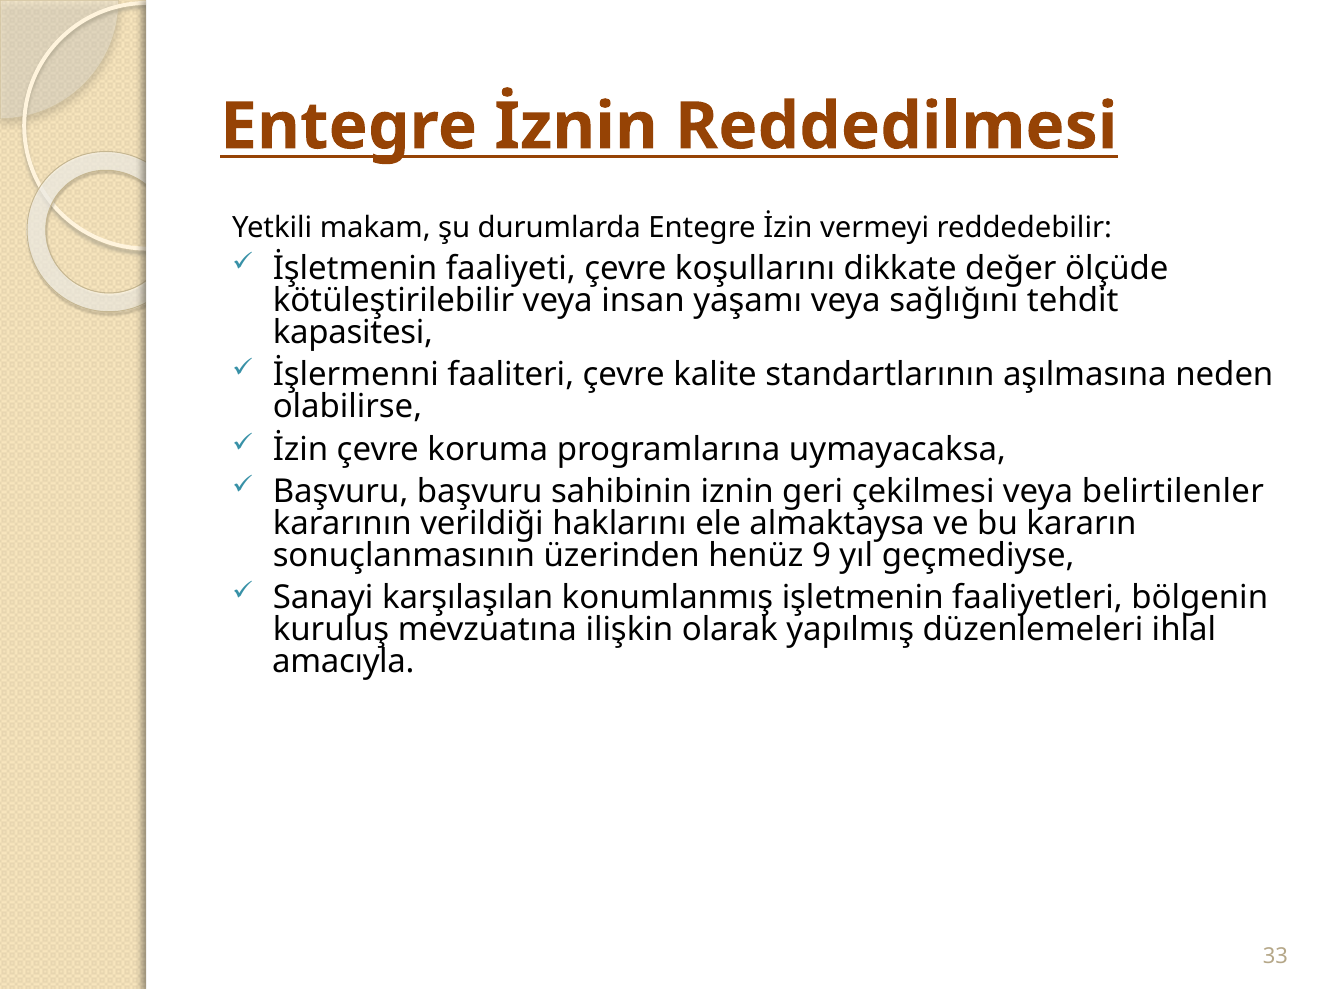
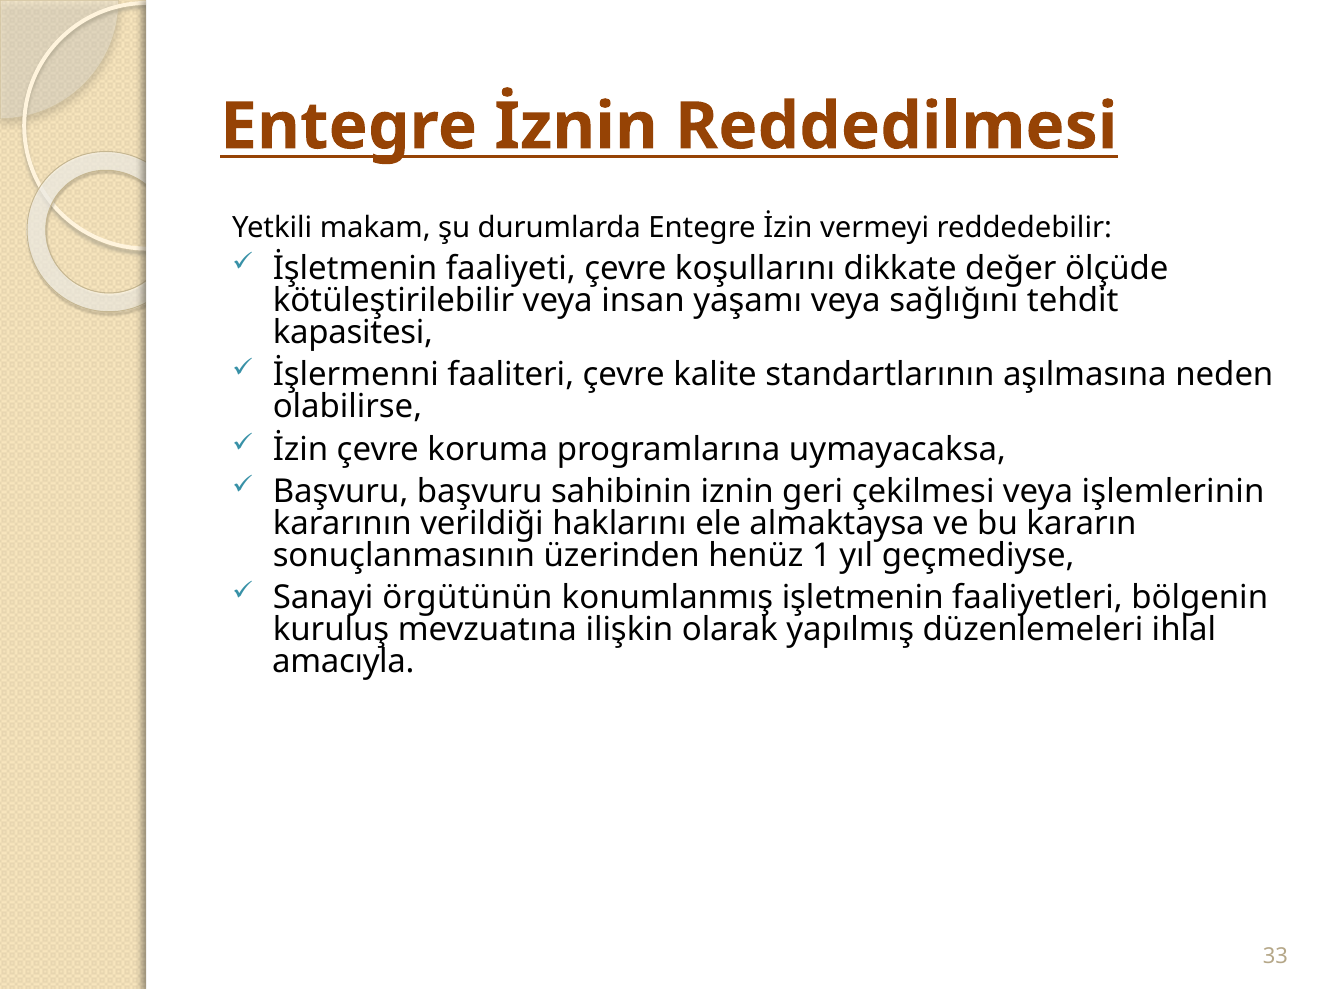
belirtilenler: belirtilenler -> işlemlerinin (1173, 492)
9: 9 -> 1 (821, 556)
karşılaşılan: karşılaşılan -> örgütünün (467, 598)
